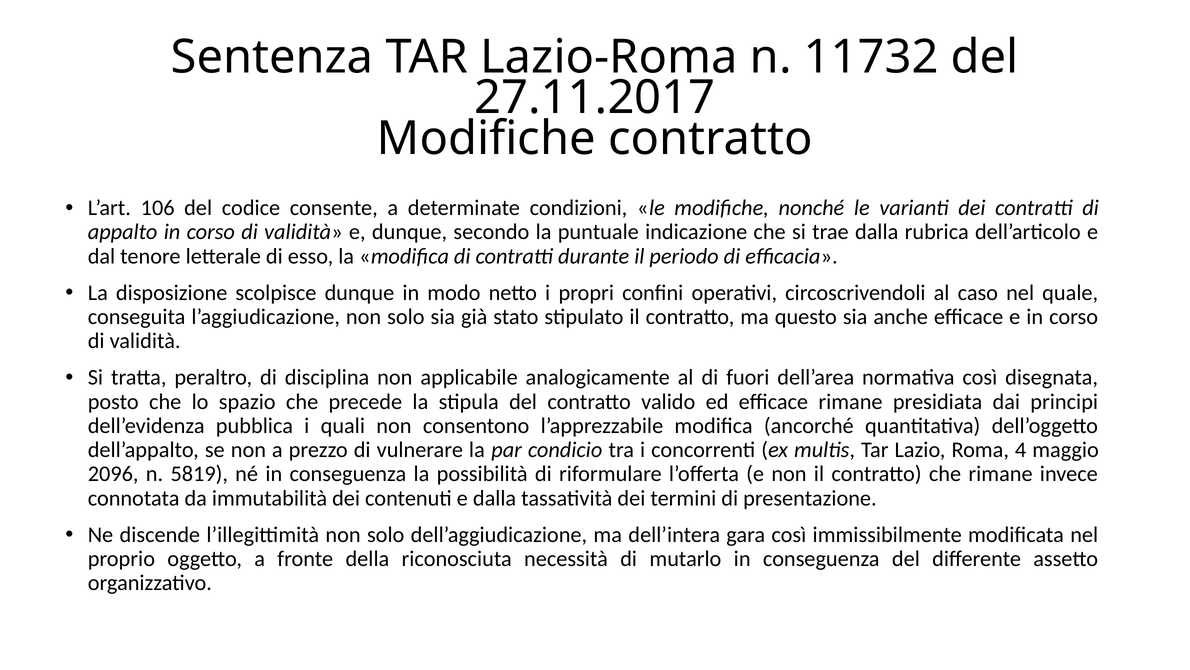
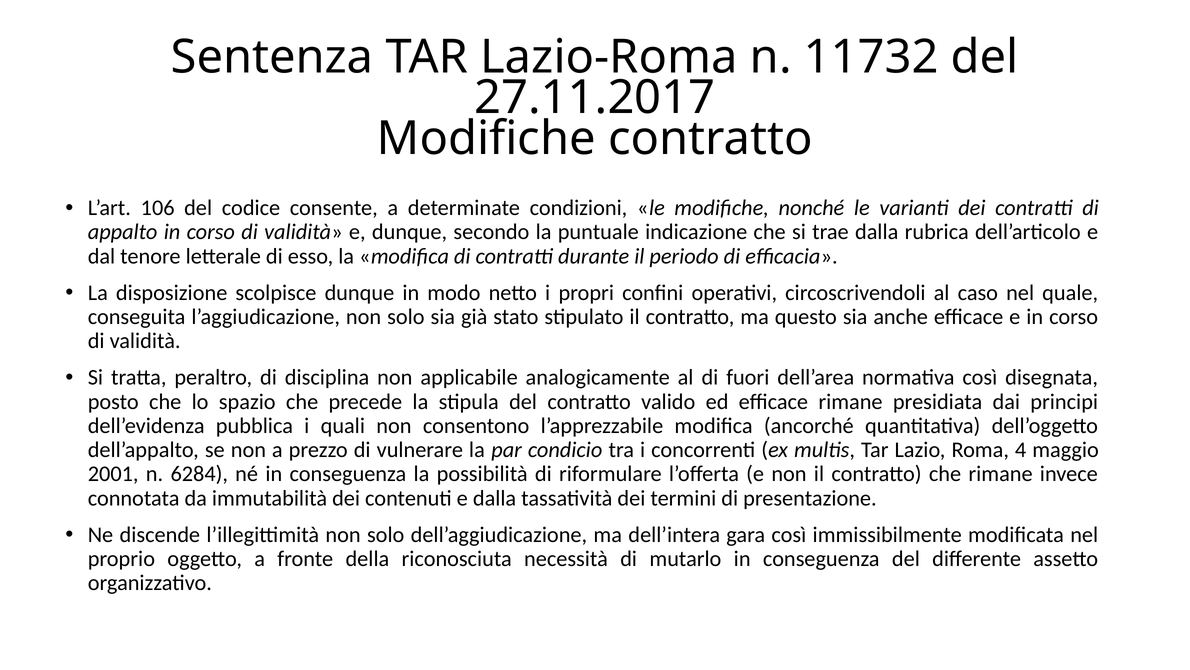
2096: 2096 -> 2001 (113, 474)
5819: 5819 -> 6284 (199, 474)
